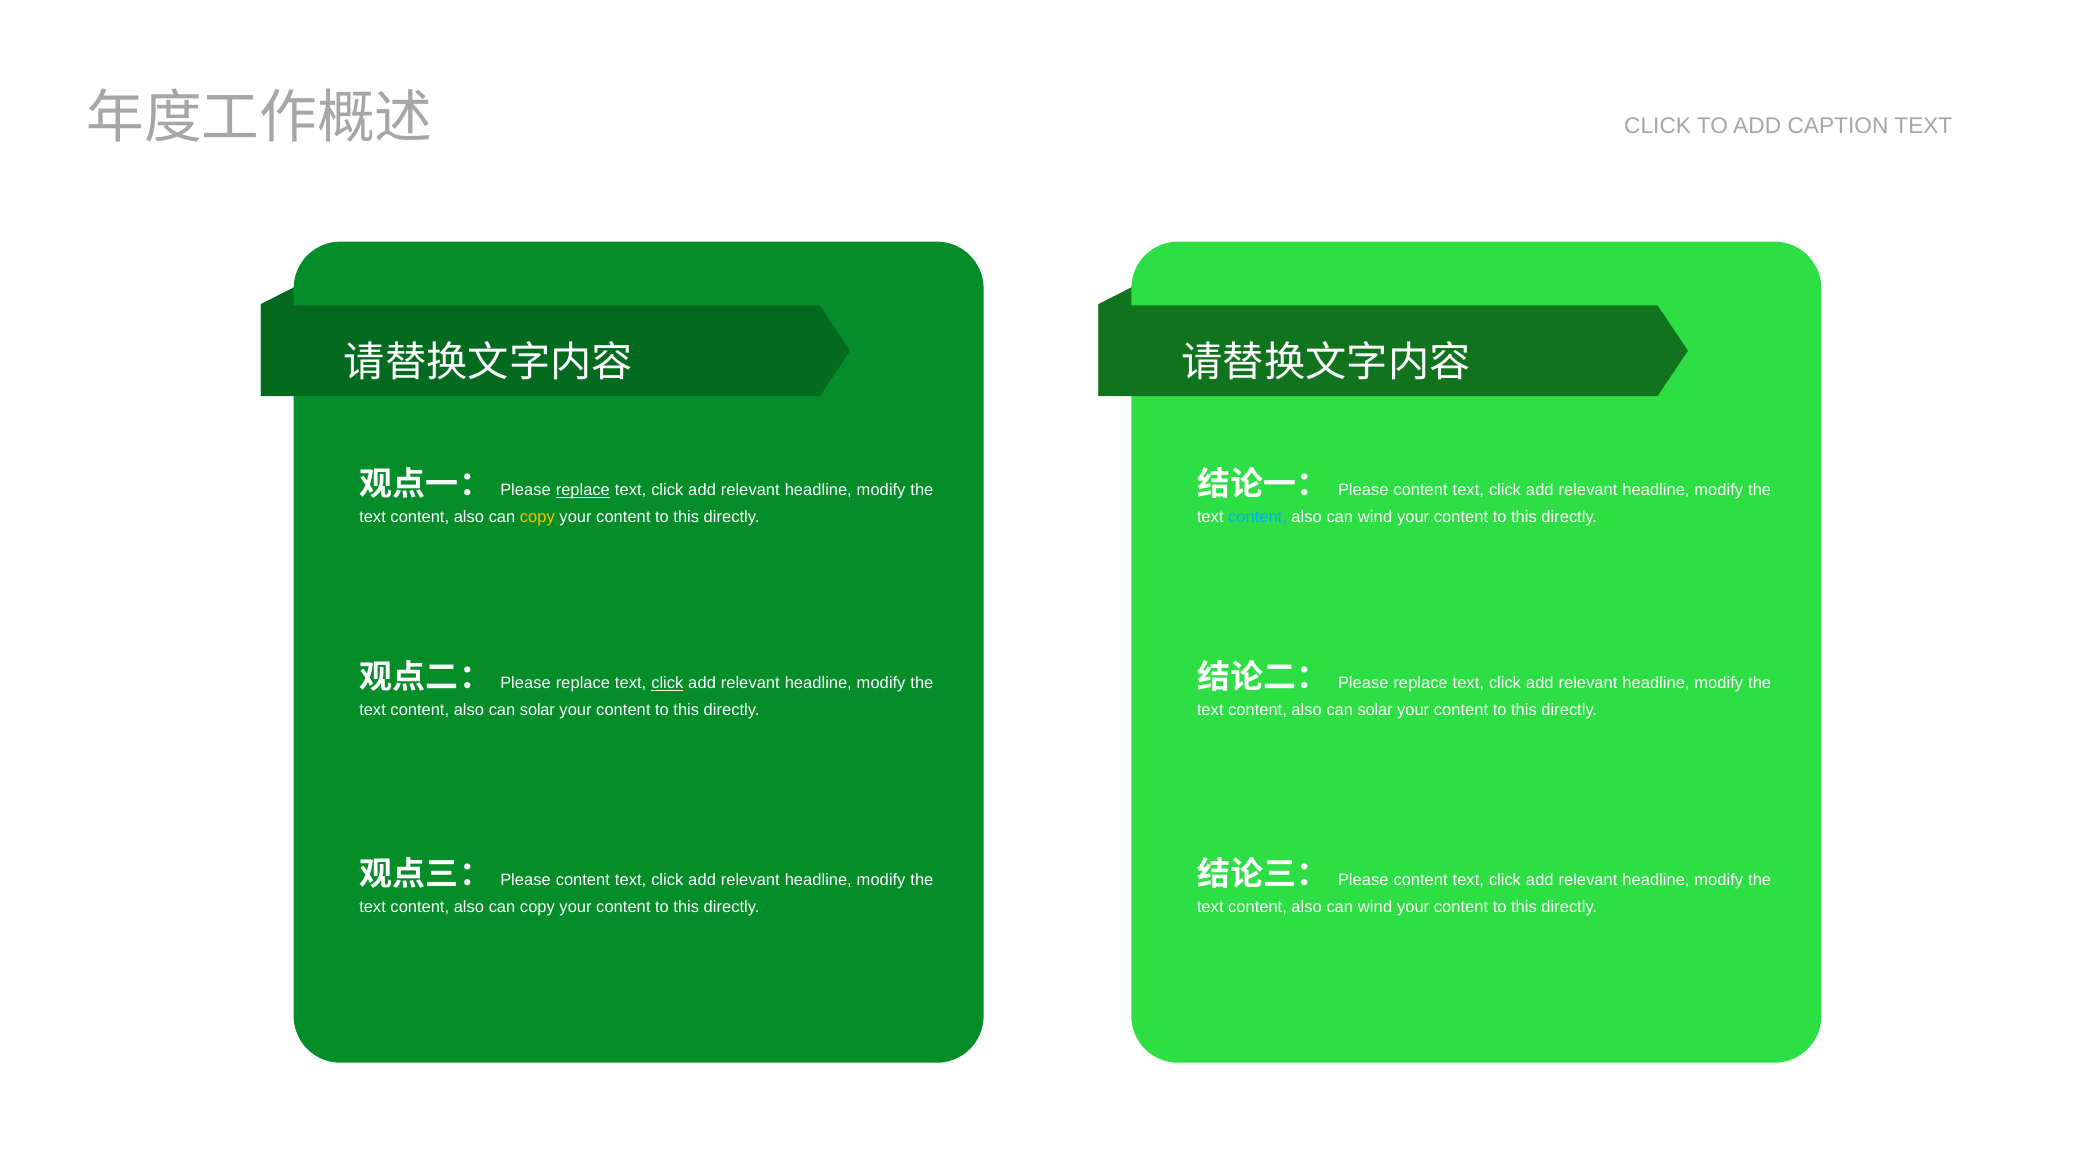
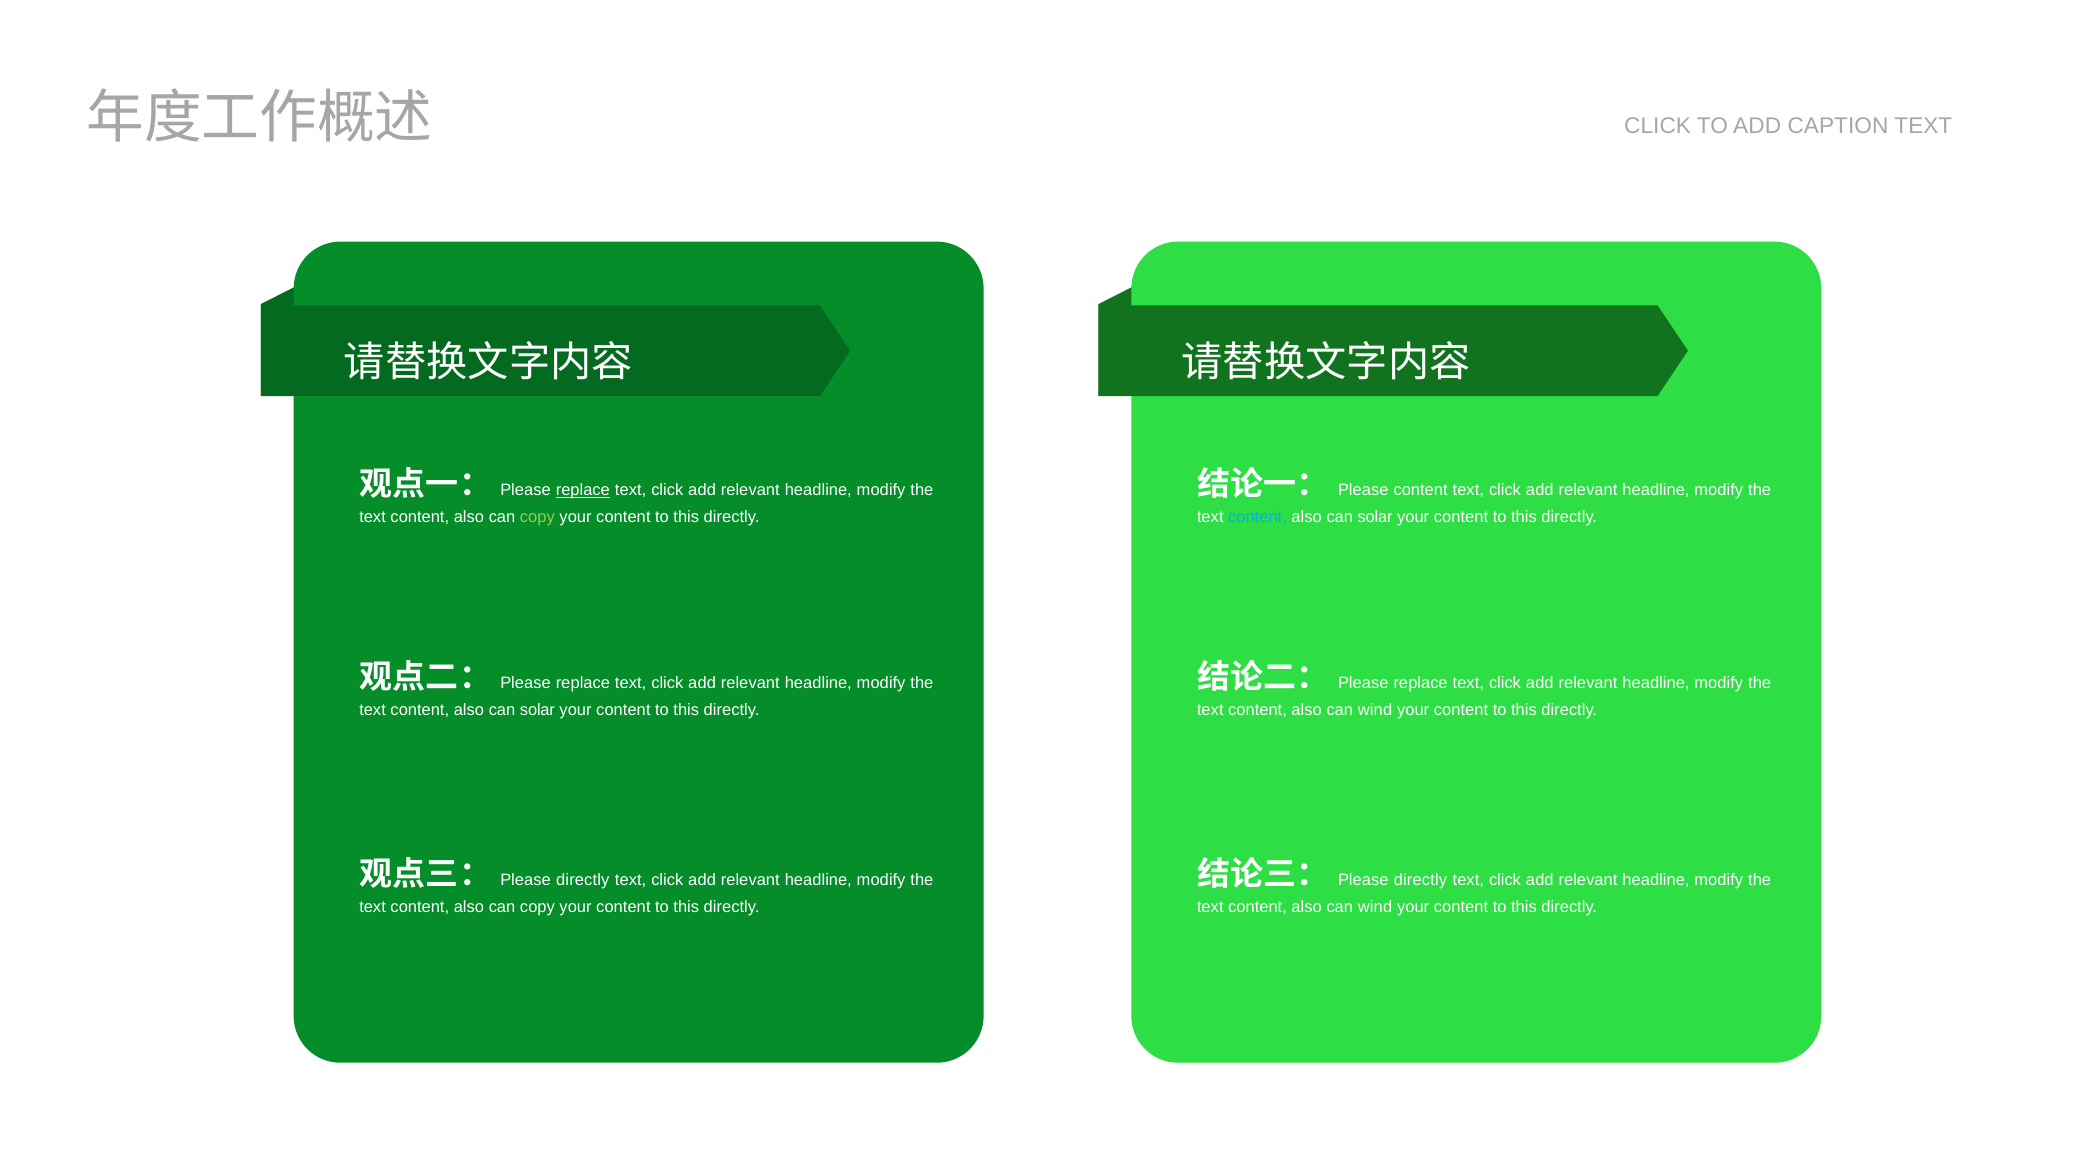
copy colour: yellow -> light green (537, 518)
wind: wind -> solar (1375, 518)
click underline: present -> none (667, 683)
solar: solar -> wind (1375, 710)
content: content -> directly (583, 881)
content: content -> directly (1420, 881)
